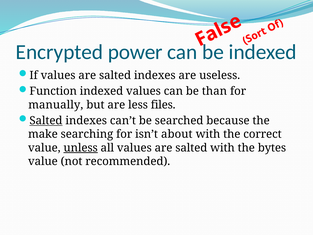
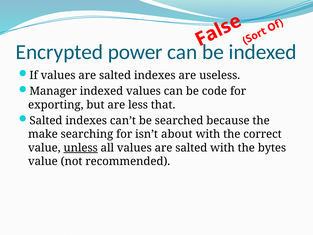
Function: Function -> Manager (53, 91)
than: than -> code (214, 91)
manually: manually -> exporting (56, 105)
files: files -> that (163, 105)
Salted underline: present -> none (46, 121)
